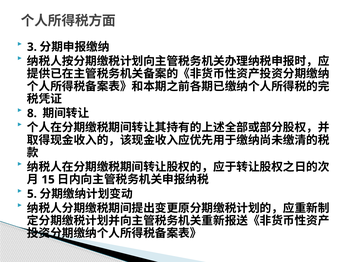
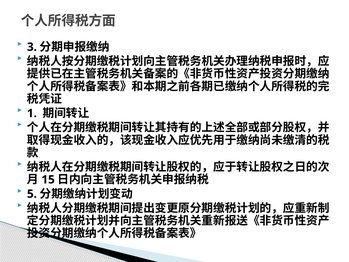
8: 8 -> 1 (32, 113)
